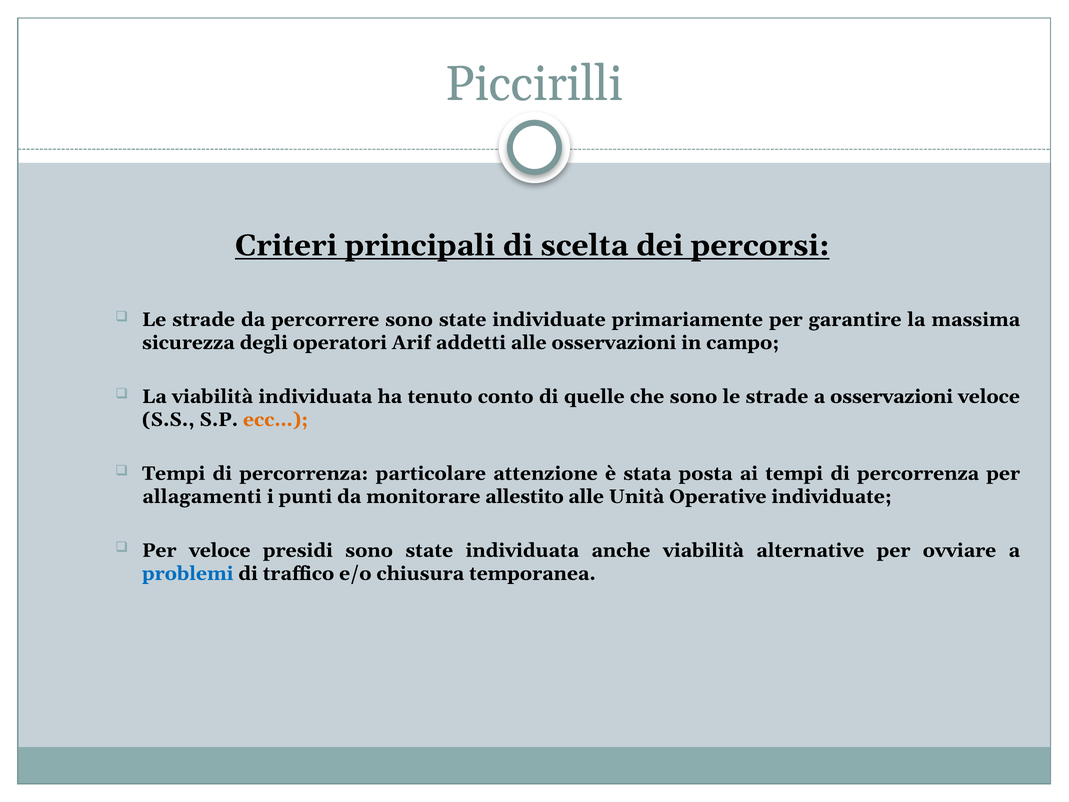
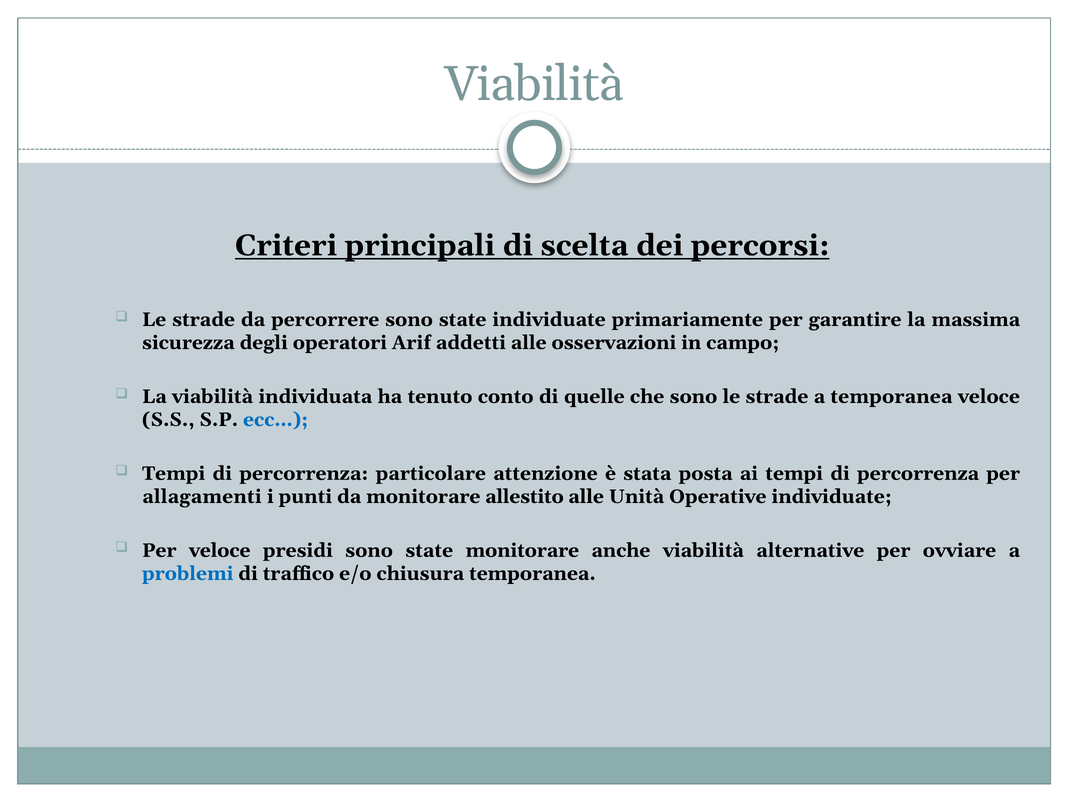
Piccirilli: Piccirilli -> Viabilità (534, 84)
a osservazioni: osservazioni -> temporanea (891, 396)
ecc… colour: orange -> blue (276, 419)
state individuata: individuata -> monitorare (522, 550)
